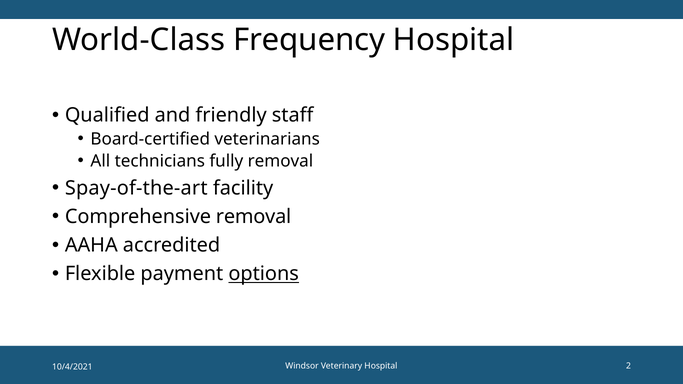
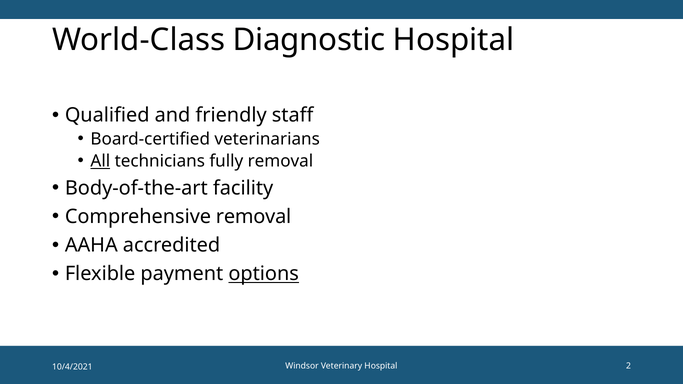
Frequency: Frequency -> Diagnostic (309, 40)
All underline: none -> present (100, 161)
Spay-of-the-art: Spay-of-the-art -> Body-of-the-art (136, 188)
